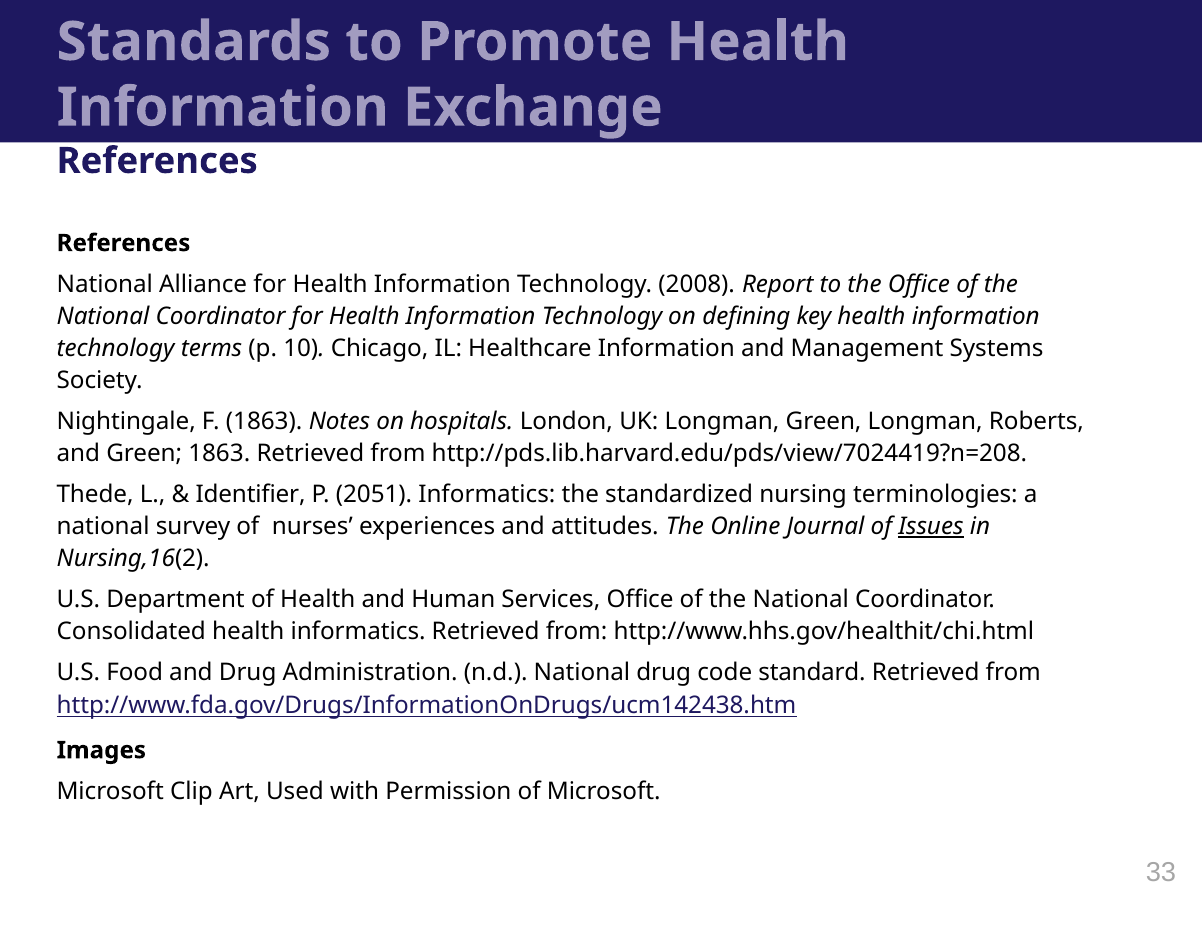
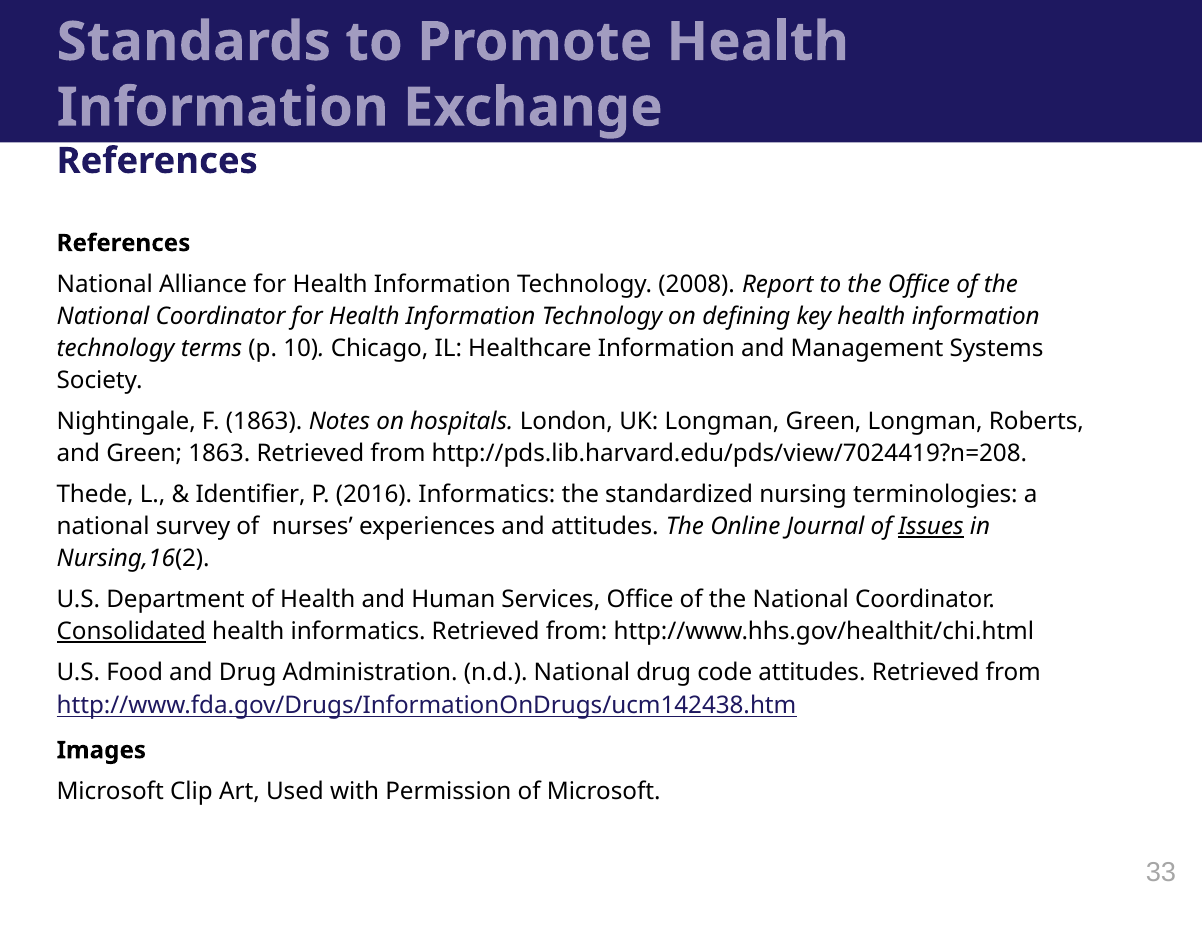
2051: 2051 -> 2016 (374, 494)
Consolidated underline: none -> present (131, 632)
code standard: standard -> attitudes (812, 673)
